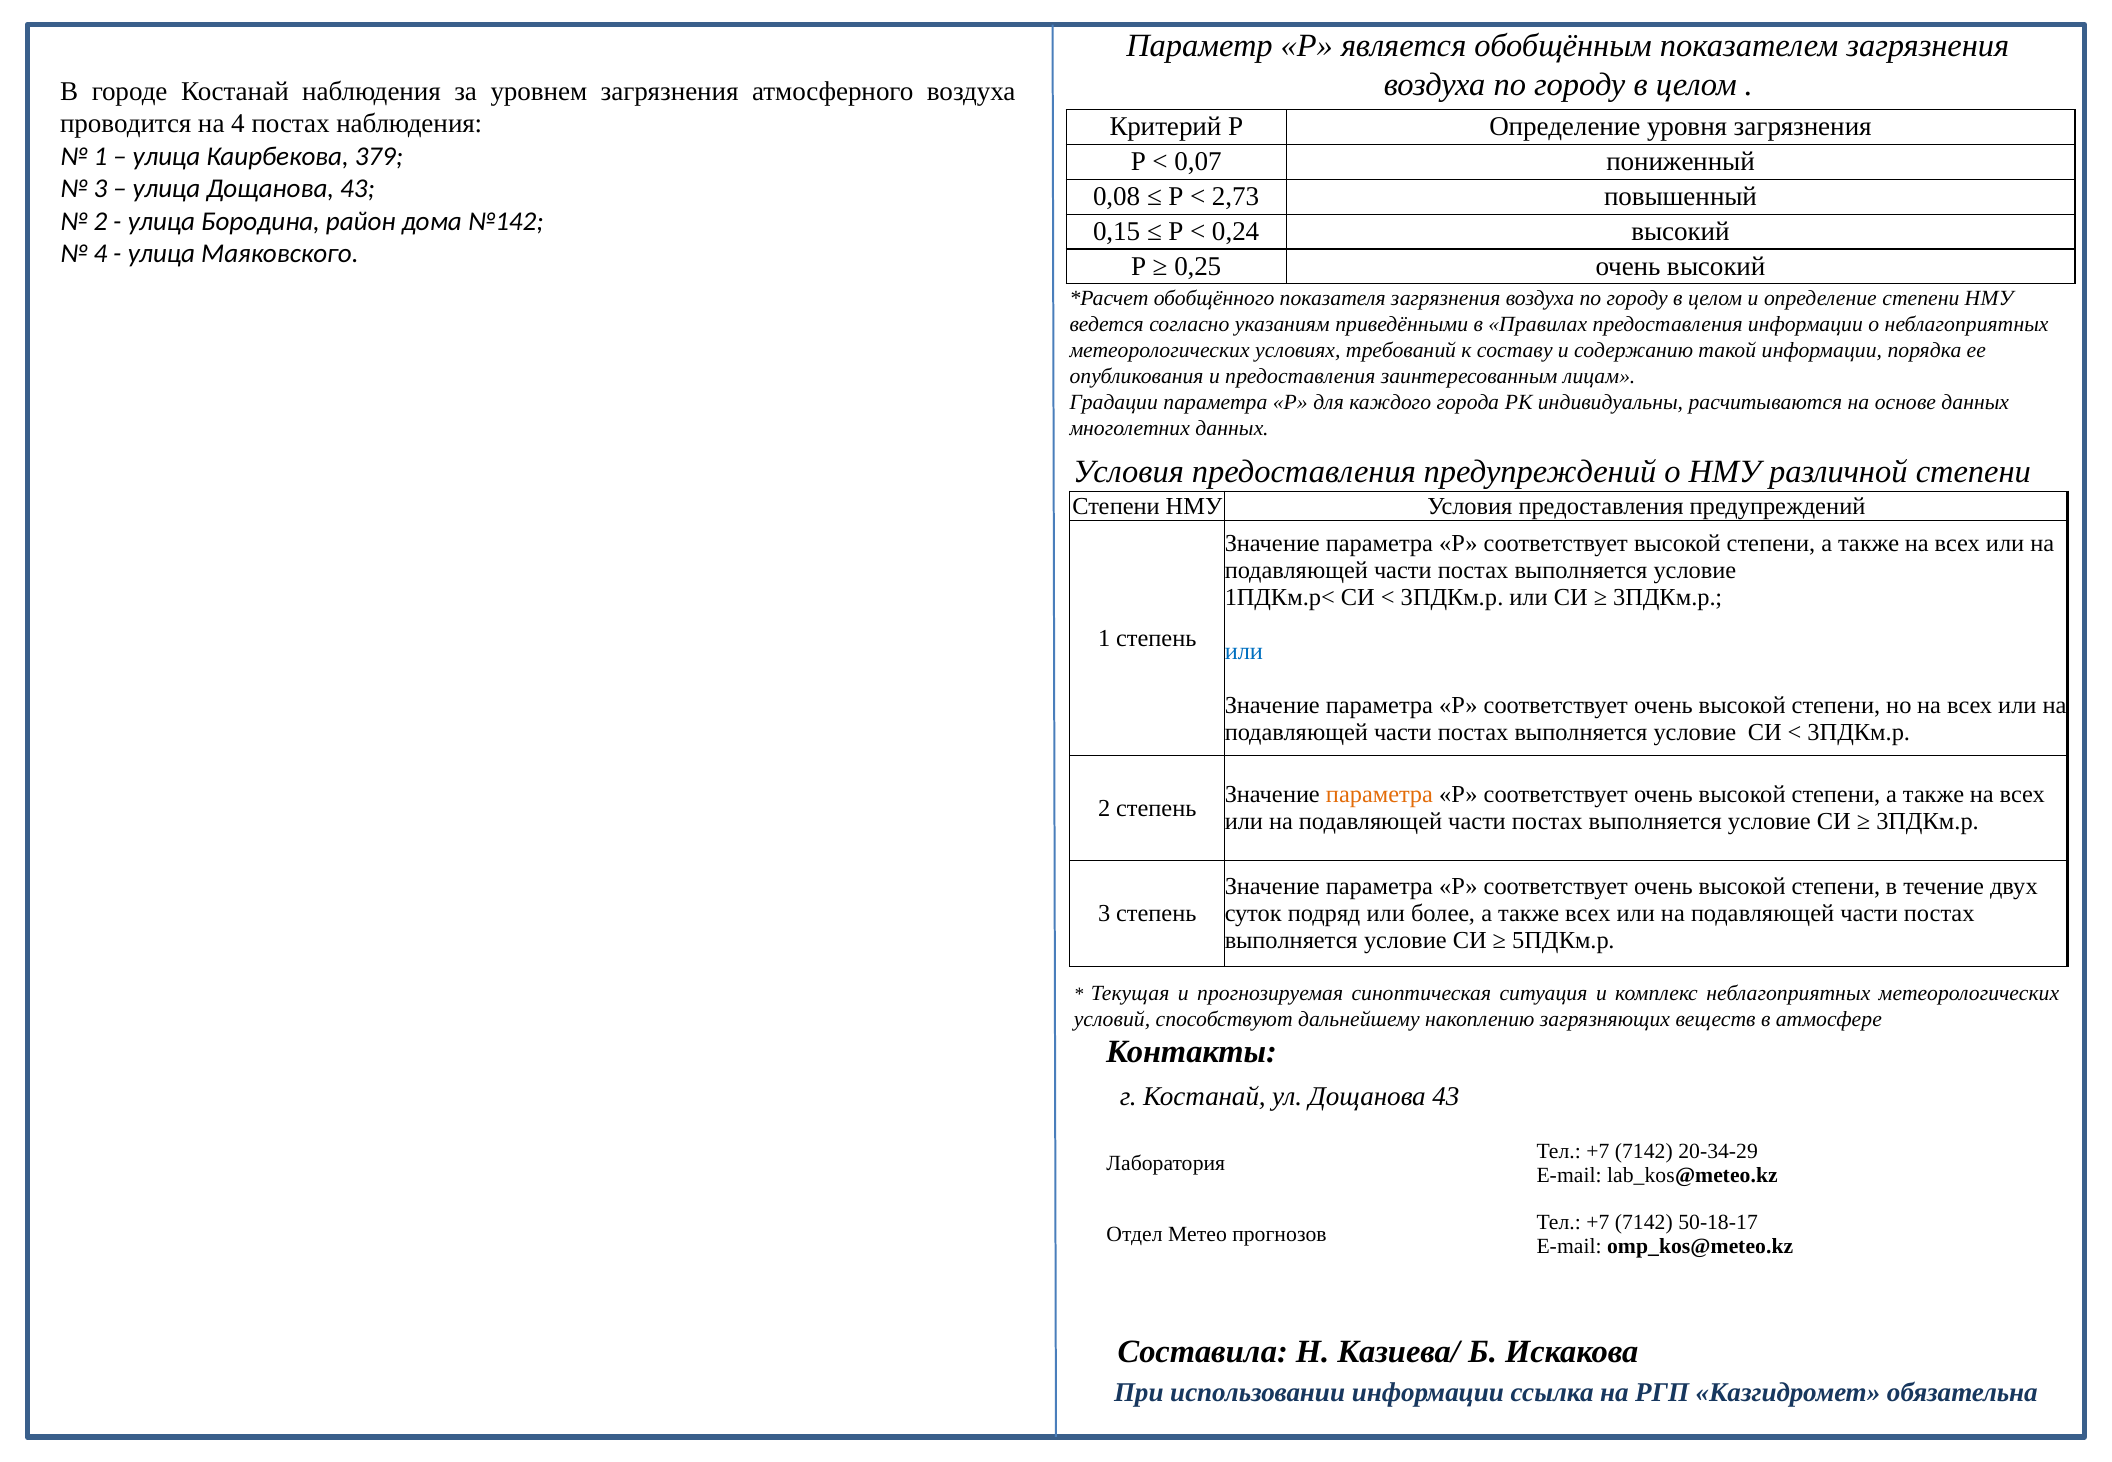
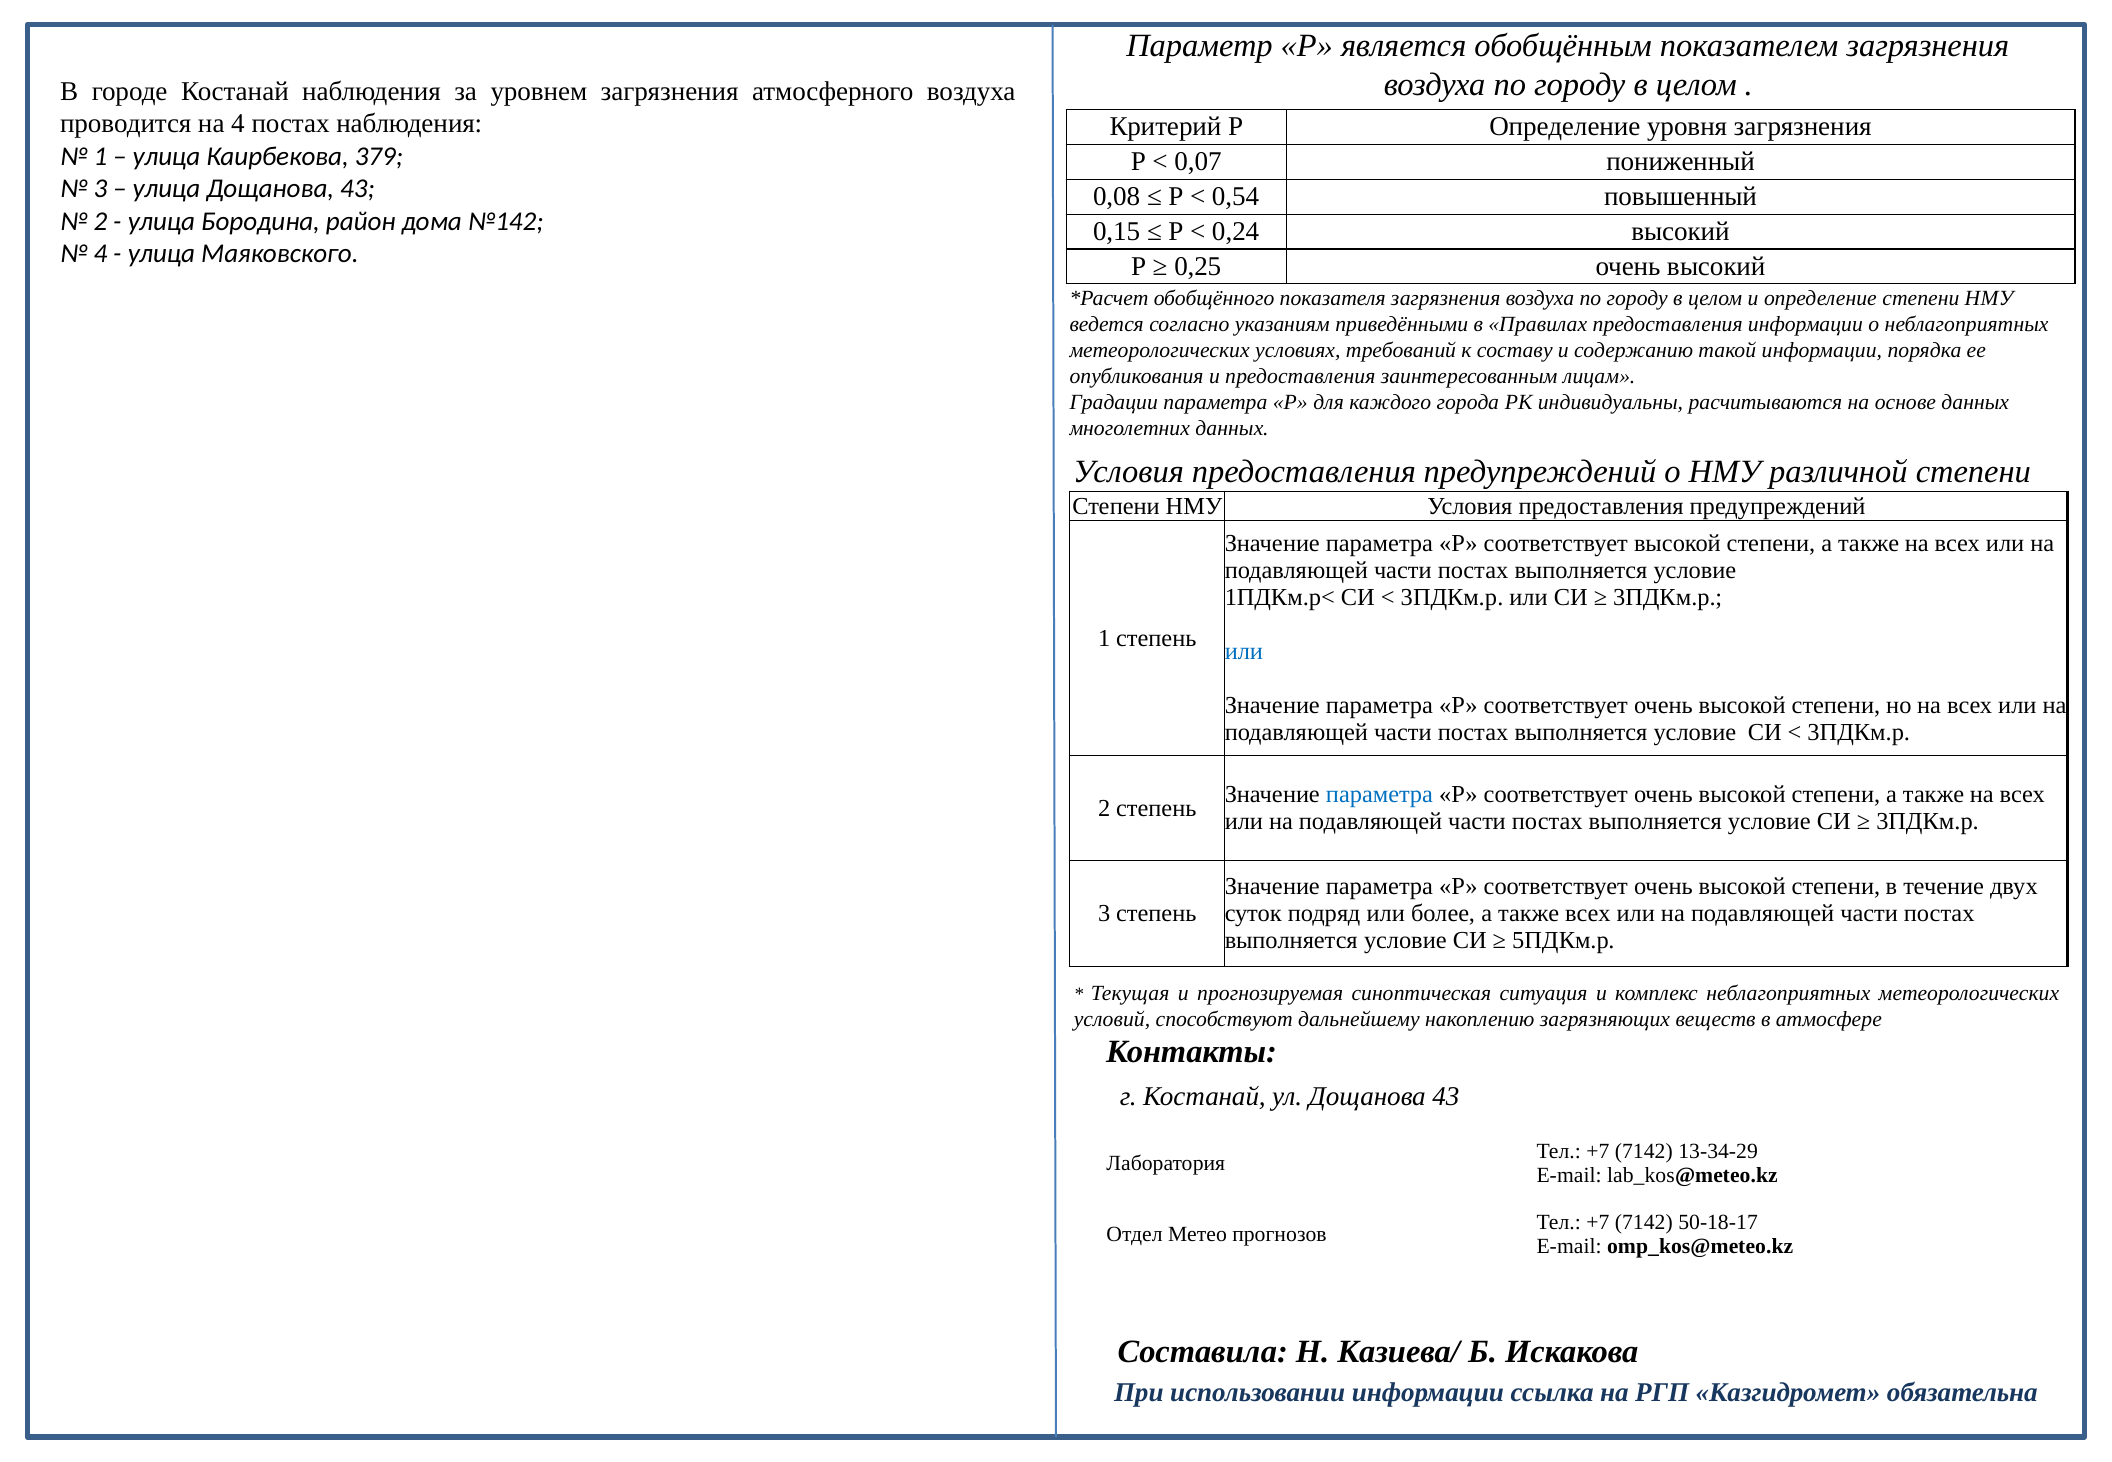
2,73: 2,73 -> 0,54 (1236, 197)
параметра colour: orange -> blue (1379, 795)
20-34-29: 20-34-29 -> 13-34-29 (1718, 1151)
